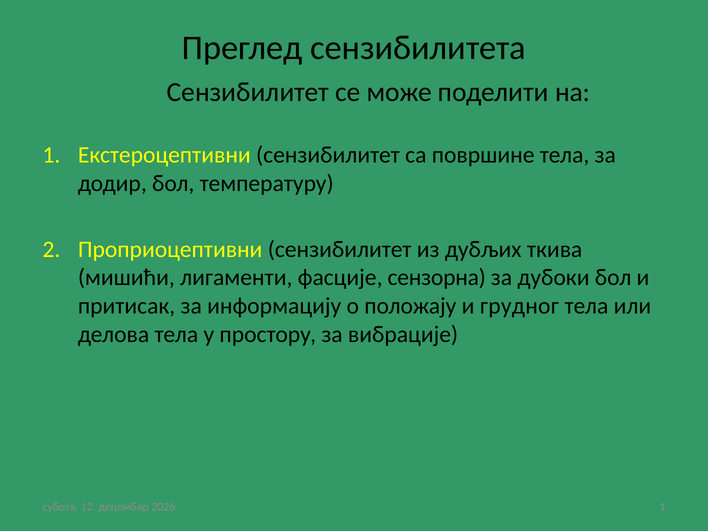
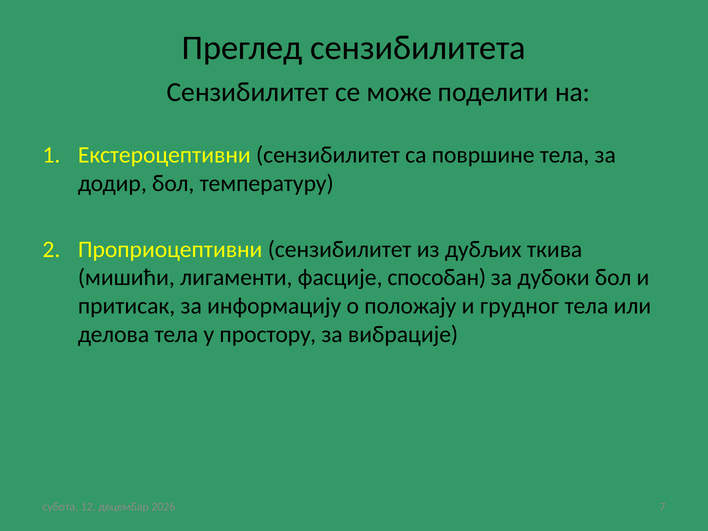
сензорна: сензорна -> способан (437, 278)
1: 1 -> 7 (663, 507)
